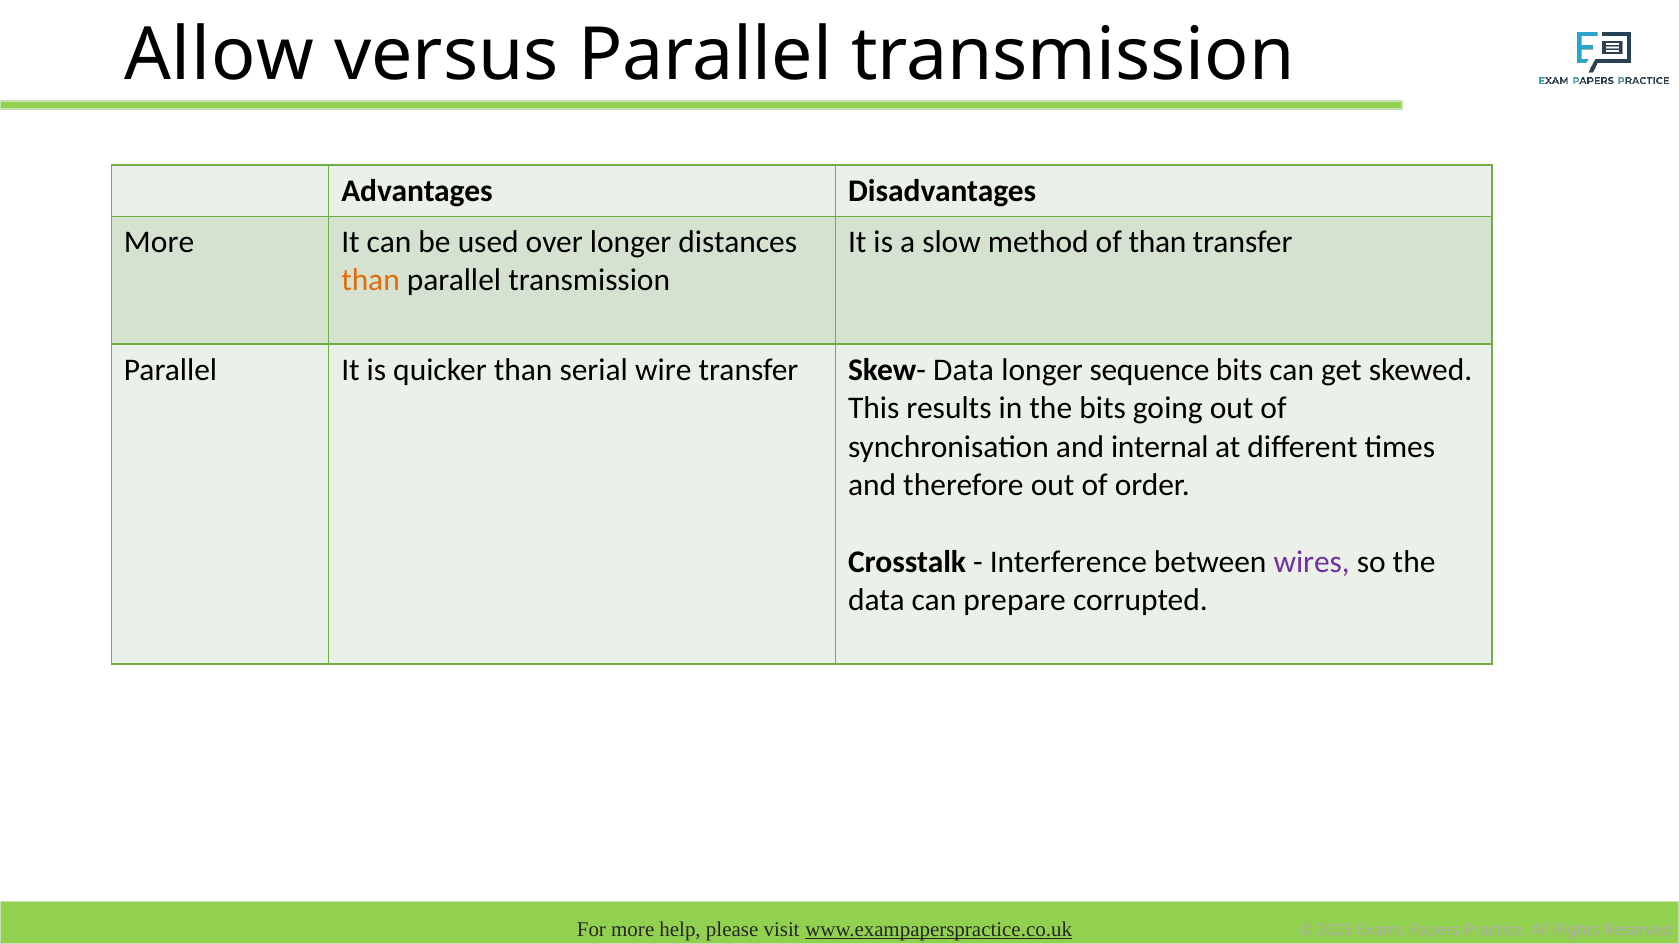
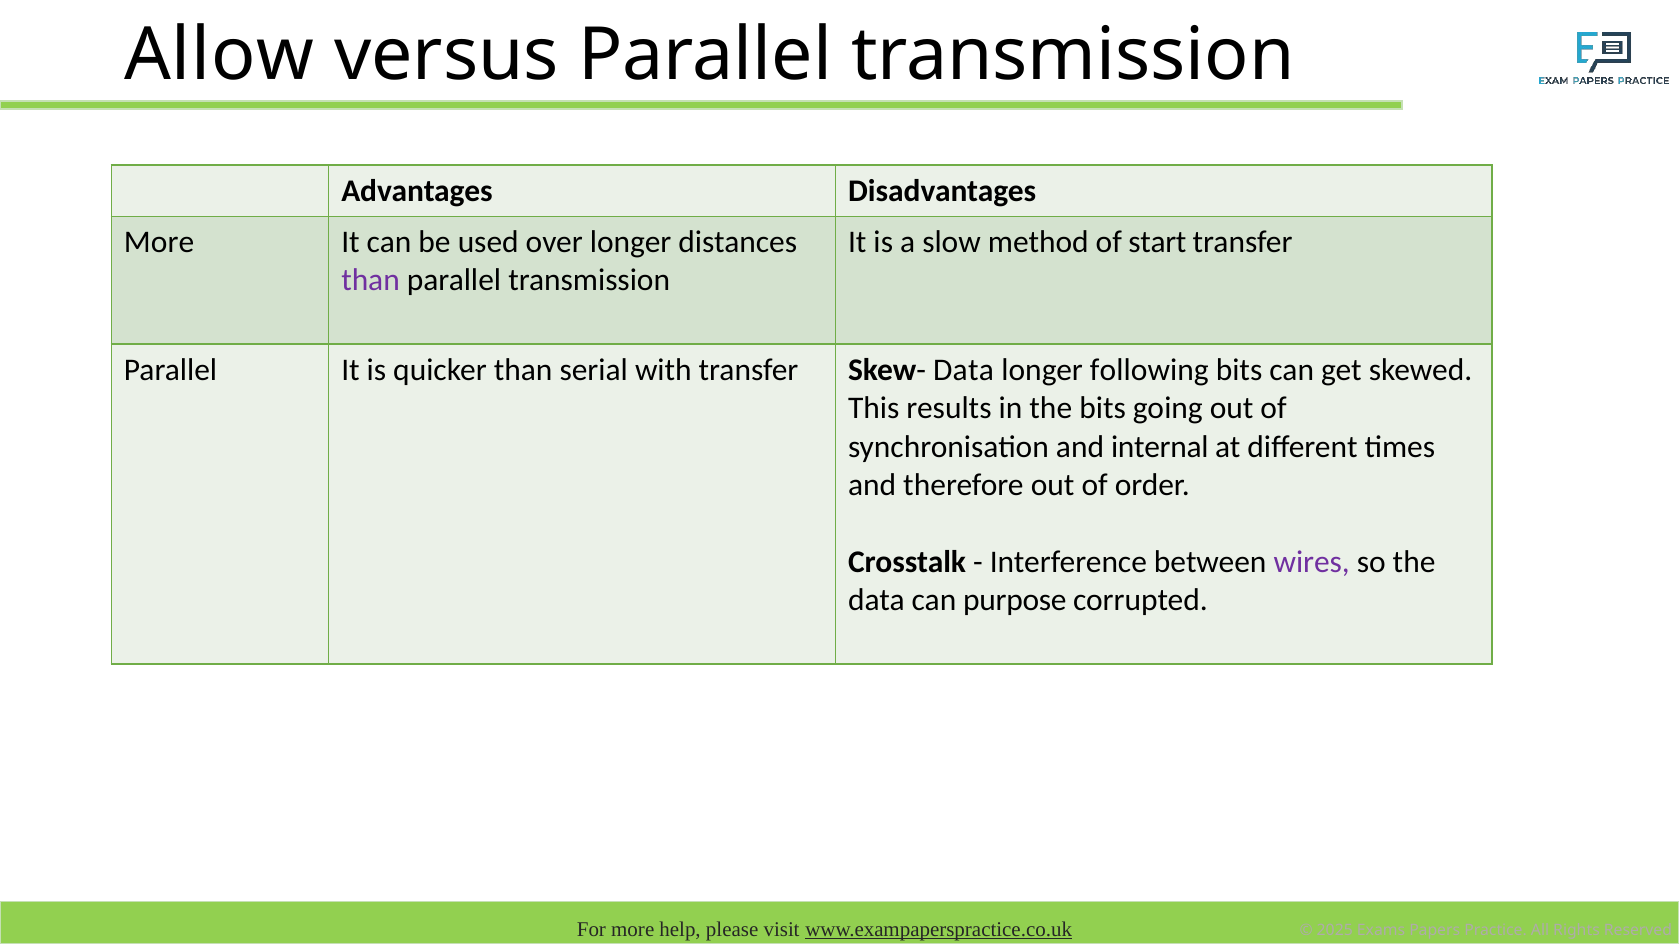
of than: than -> start (1157, 242)
than colour: orange -> purple (371, 281)
wire: wire -> with (663, 370)
sequence: sequence -> following (1149, 370)
prepare: prepare -> purpose (1015, 601)
